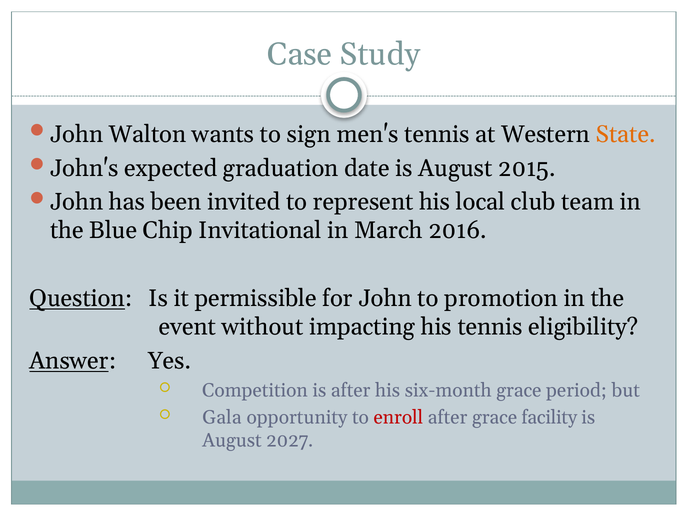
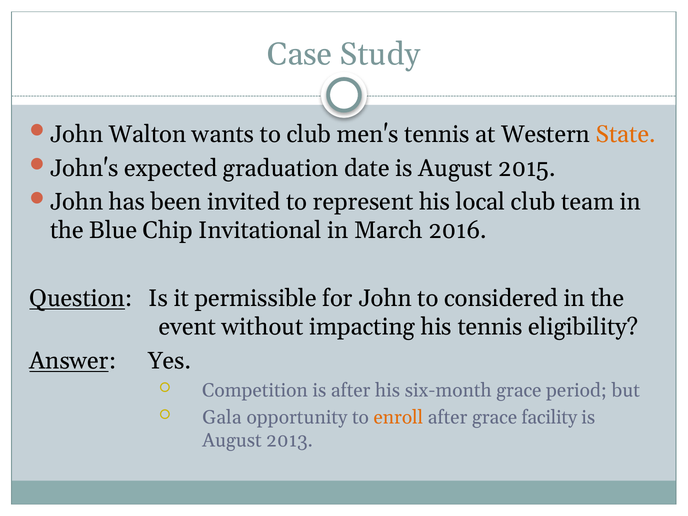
to sign: sign -> club (309, 134)
promotion: promotion -> considered (501, 298)
enroll colour: red -> orange (398, 418)
2027: 2027 -> 2013 (290, 441)
